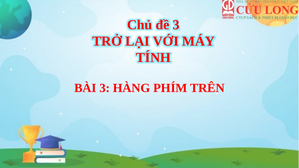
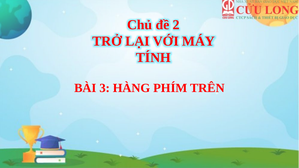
đề 3: 3 -> 2 (176, 25)
